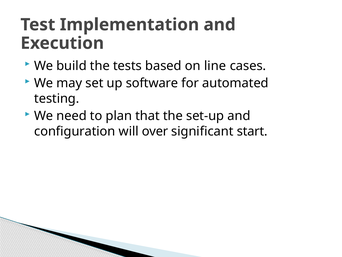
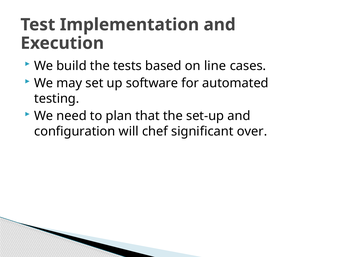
over: over -> chef (155, 131)
start: start -> over (252, 131)
